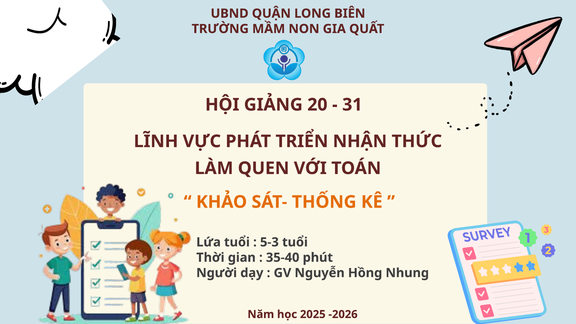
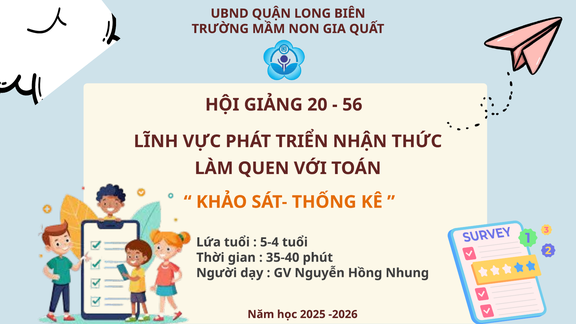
31: 31 -> 56 (352, 105)
5-3: 5-3 -> 5-4 (269, 242)
